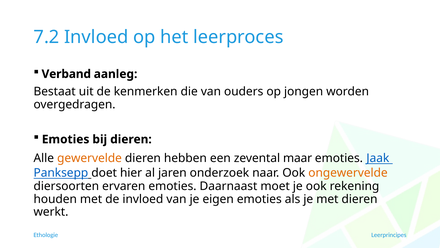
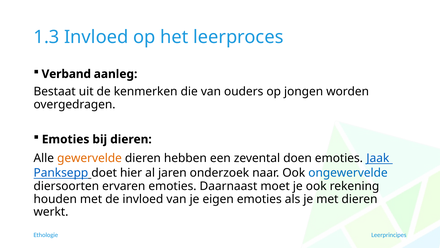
7.2: 7.2 -> 1.3 (46, 37)
maar: maar -> doen (298, 158)
ongewervelde colour: orange -> blue (348, 173)
